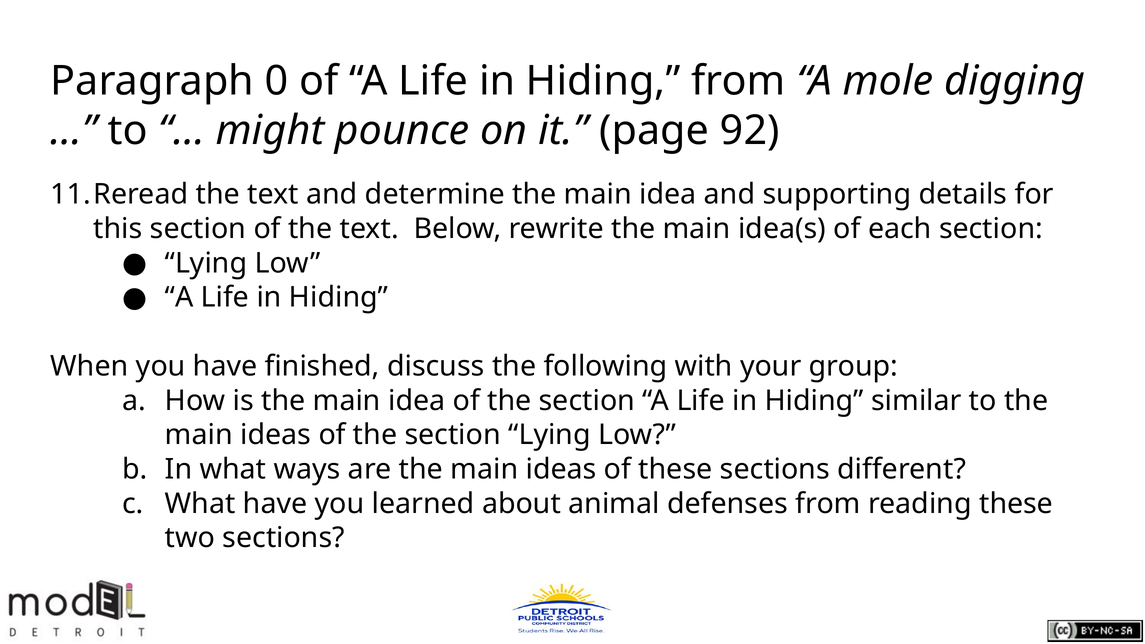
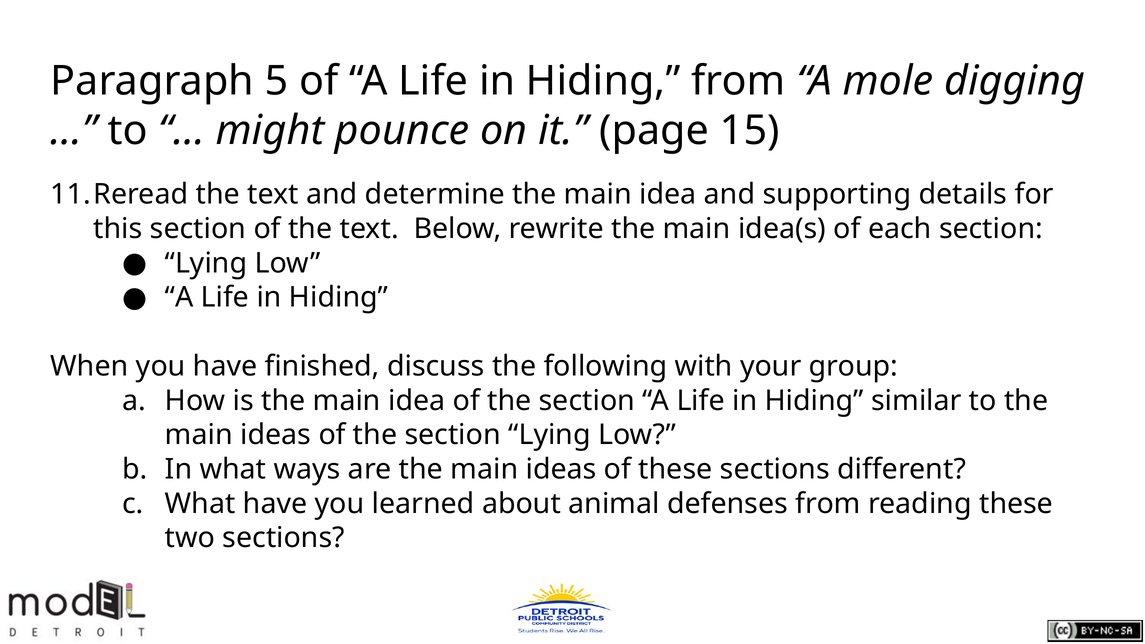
0: 0 -> 5 (277, 81)
92: 92 -> 15 (750, 131)
